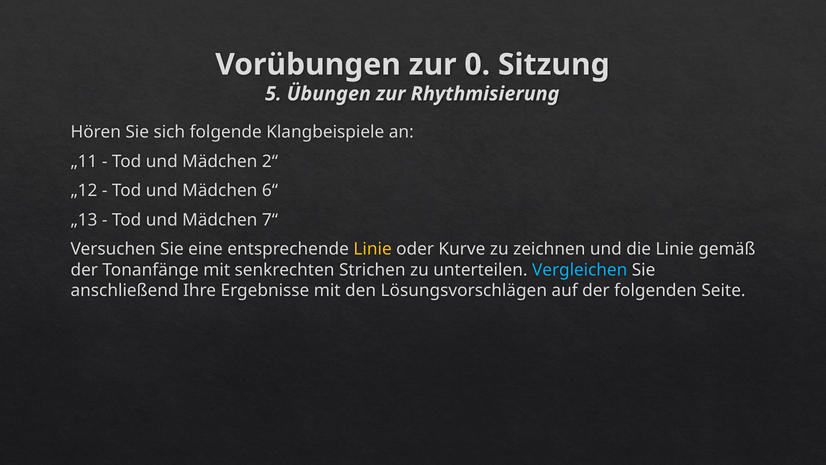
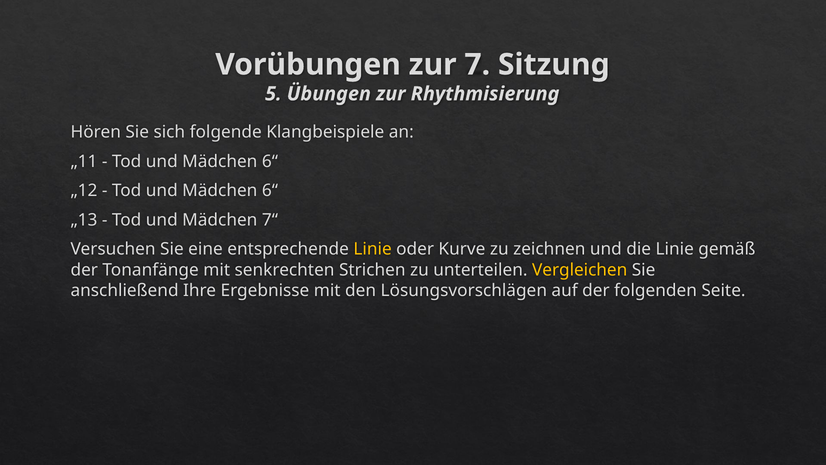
0: 0 -> 7 (477, 65)
2“: 2“ -> 6“ (270, 161)
Vergleichen colour: light blue -> yellow (580, 270)
